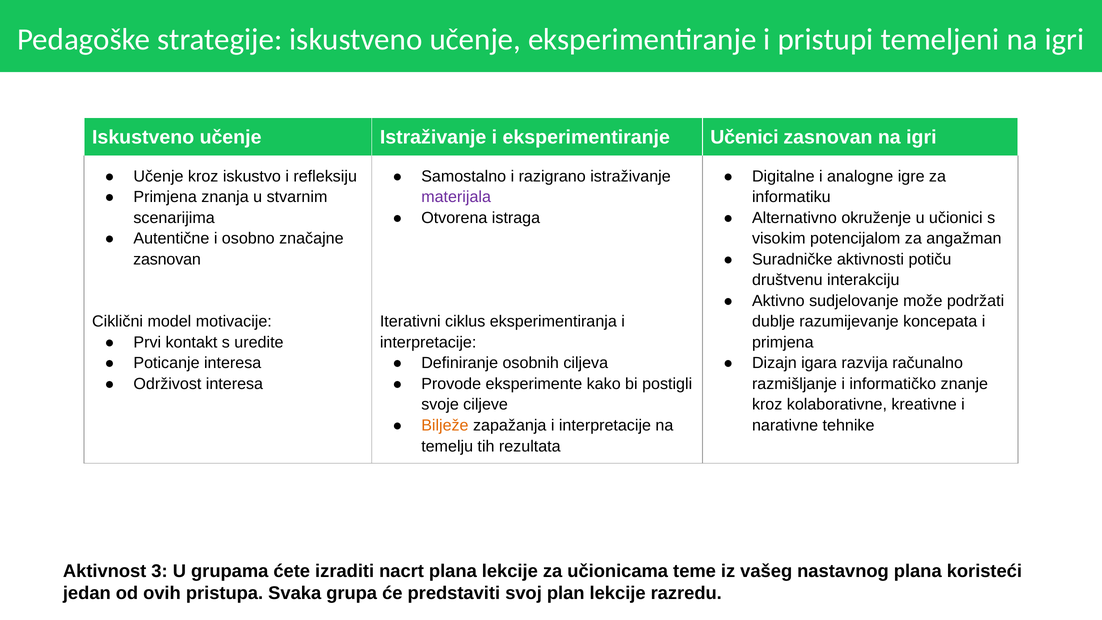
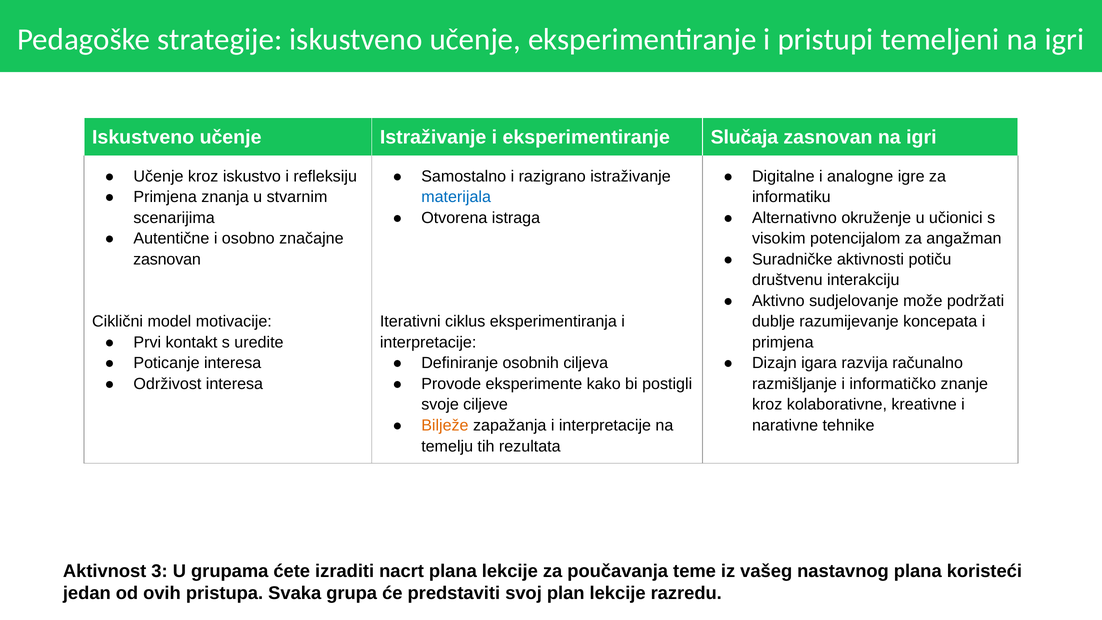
Učenici: Učenici -> Slučaja (744, 137)
materijala colour: purple -> blue (456, 197)
učionicama: učionicama -> poučavanja (618, 571)
